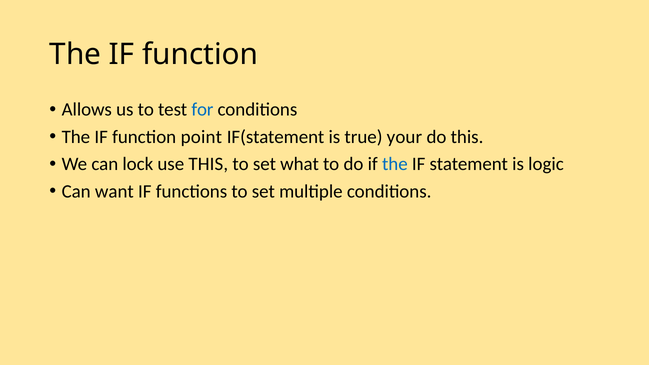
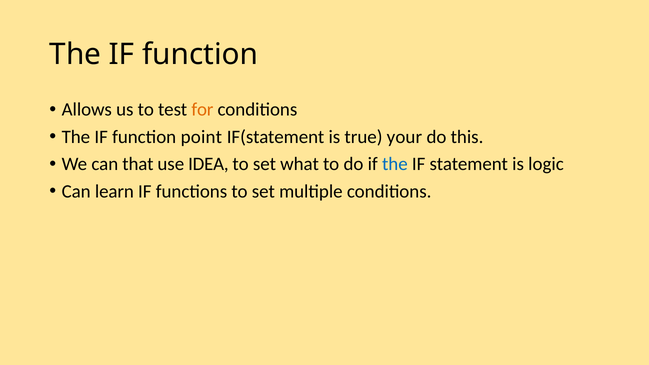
for colour: blue -> orange (202, 110)
lock: lock -> that (138, 164)
use THIS: THIS -> IDEA (208, 164)
want: want -> learn (114, 191)
